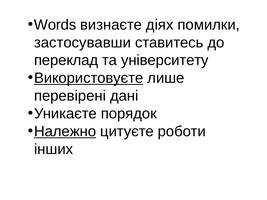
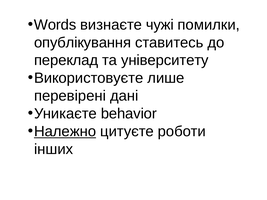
діях: діях -> чужі (160, 25)
застосувавши: застосувавши -> опублікування (83, 43)
Використовуєте underline: present -> none (89, 78)
порядок: порядок -> behavior (129, 114)
